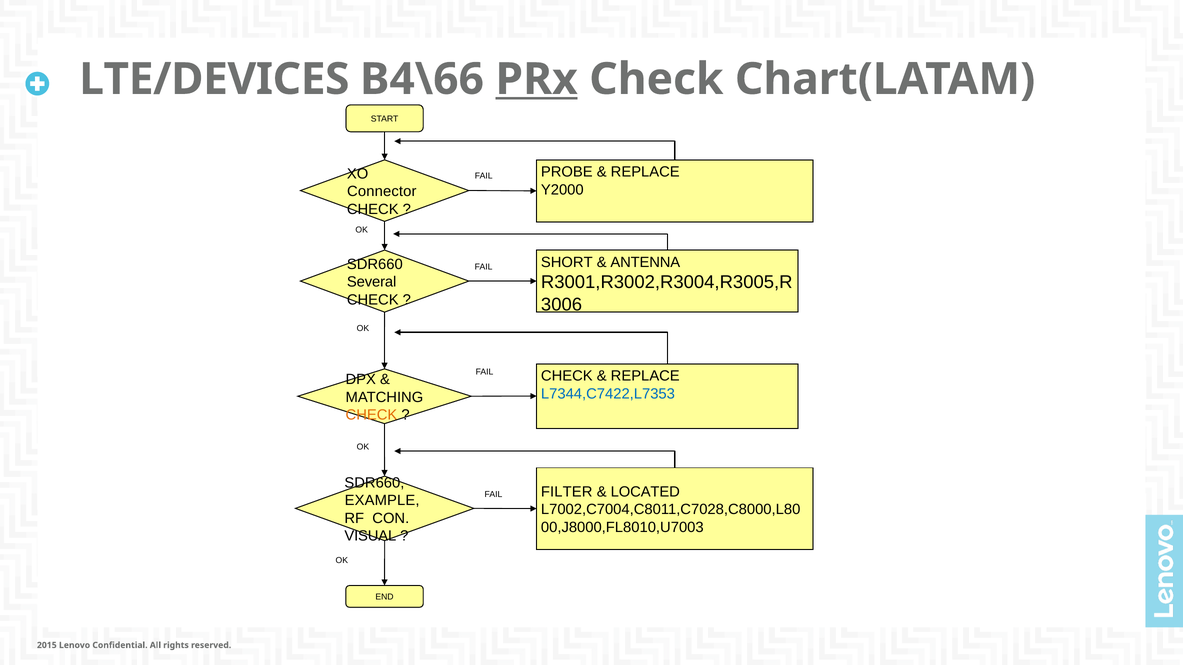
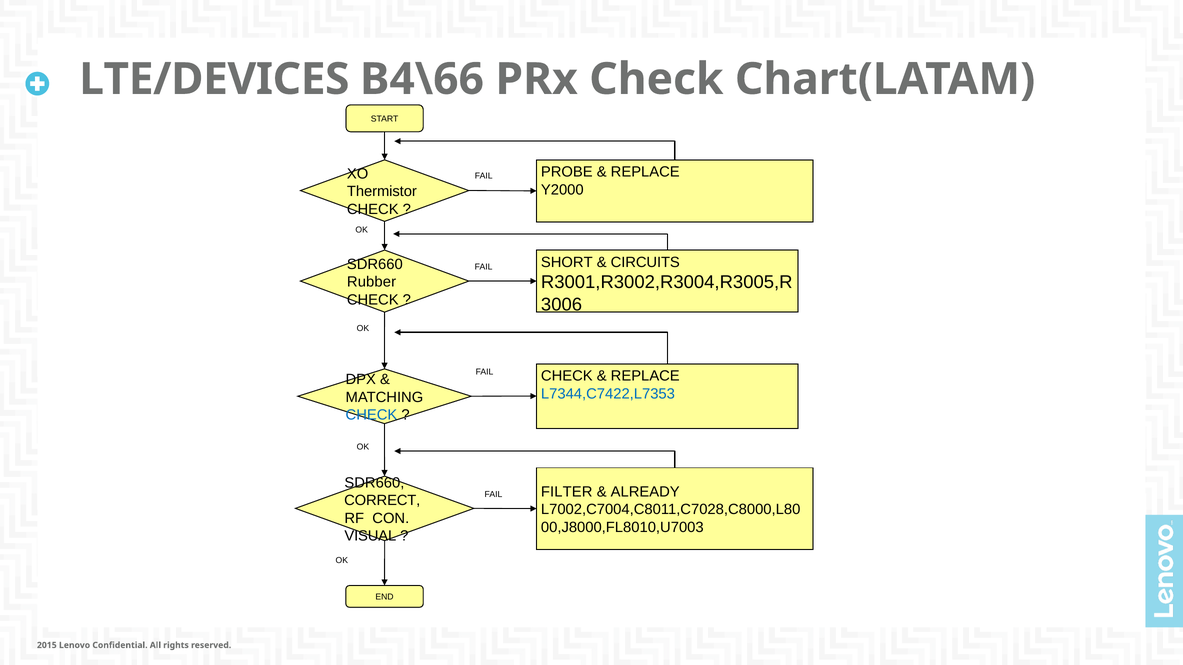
PRx underline: present -> none (537, 79)
Connector: Connector -> Thermistor (382, 192)
ANTENNA: ANTENNA -> CIRCUITS (645, 262)
Several: Several -> Rubber (372, 282)
CHECK colour: orange -> blue (371, 415)
LOCATED: LOCATED -> ALREADY (645, 492)
EXAMPLE: EXAMPLE -> CORRECT (382, 501)
